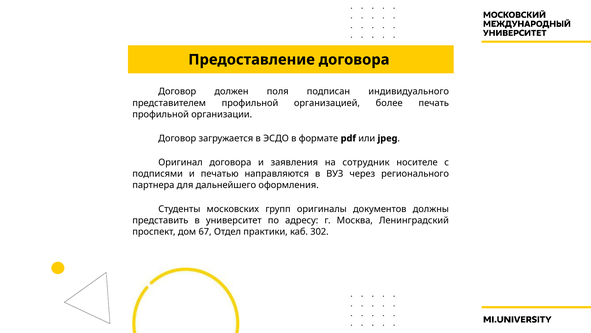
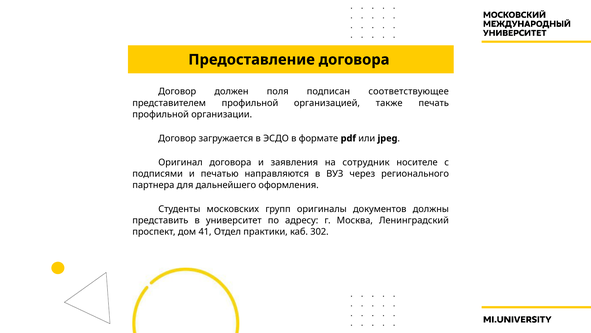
индивидуального: индивидуального -> соответствующее (409, 91)
более: более -> также (389, 103)
67: 67 -> 41 (205, 232)
